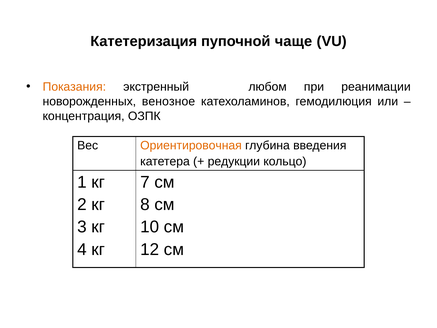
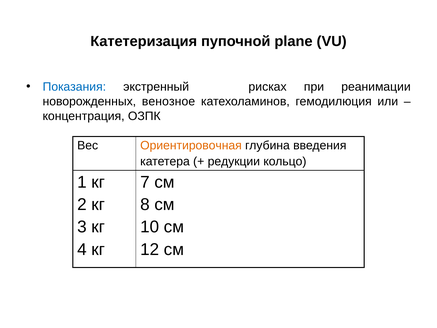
чаще: чаще -> plane (294, 41)
Показания colour: orange -> blue (74, 87)
любом: любом -> рисках (268, 87)
